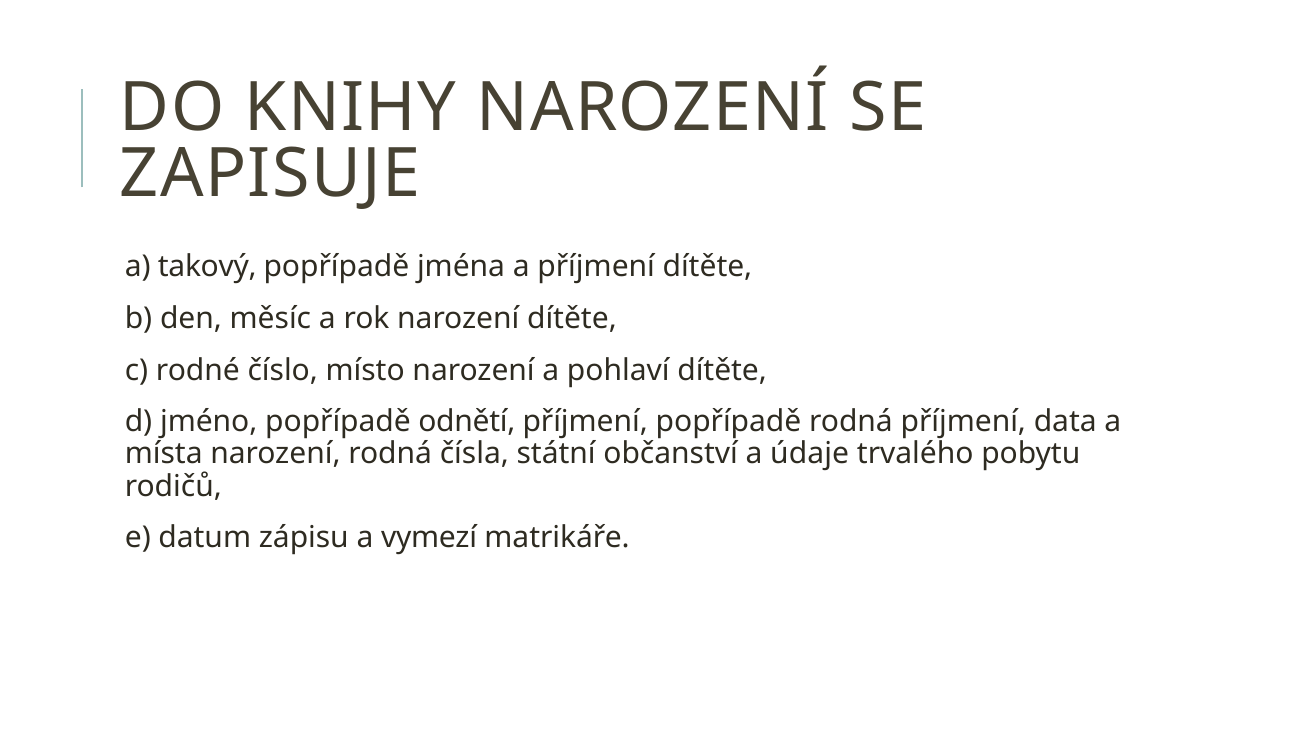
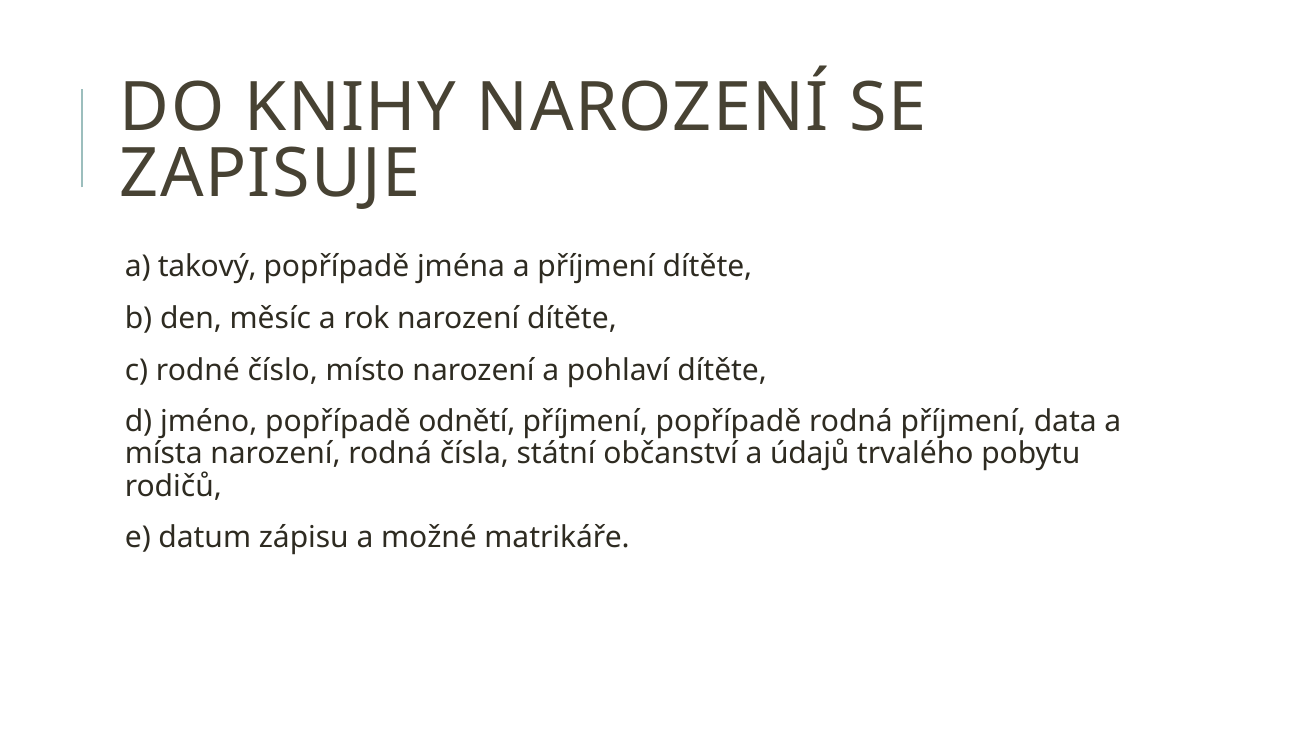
údaje: údaje -> údajů (810, 454)
vymezí: vymezí -> možné (429, 538)
